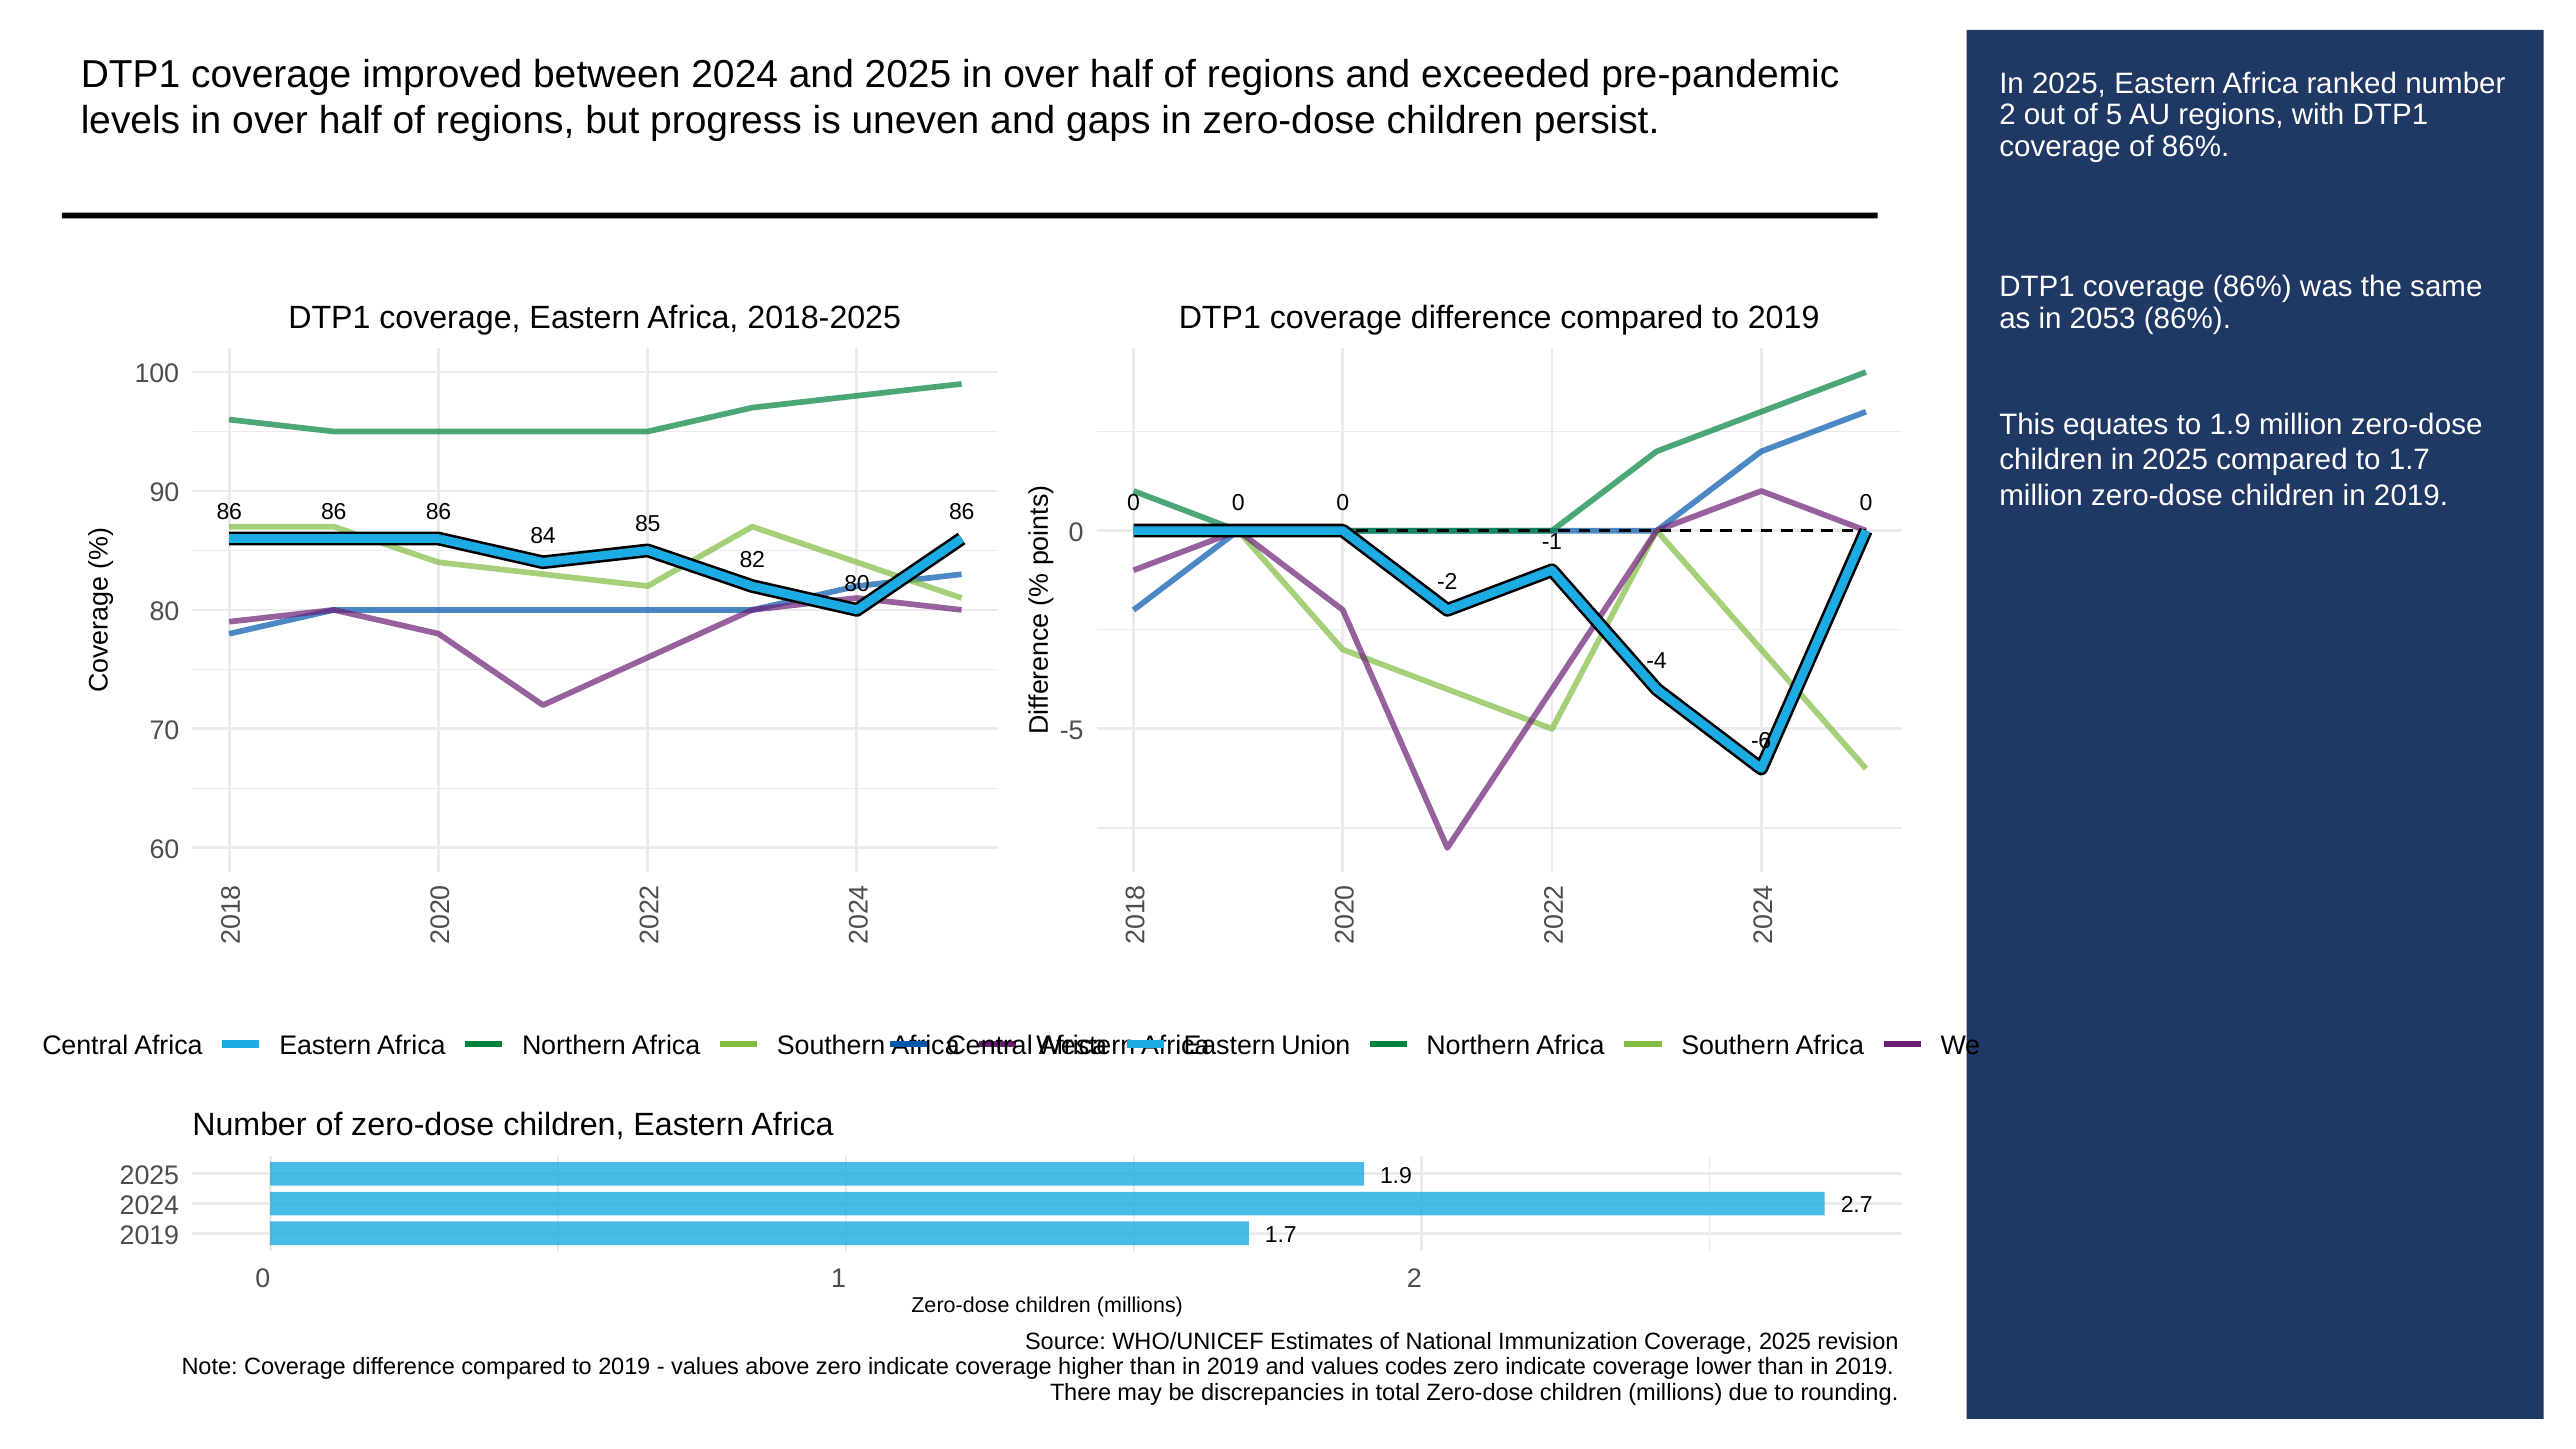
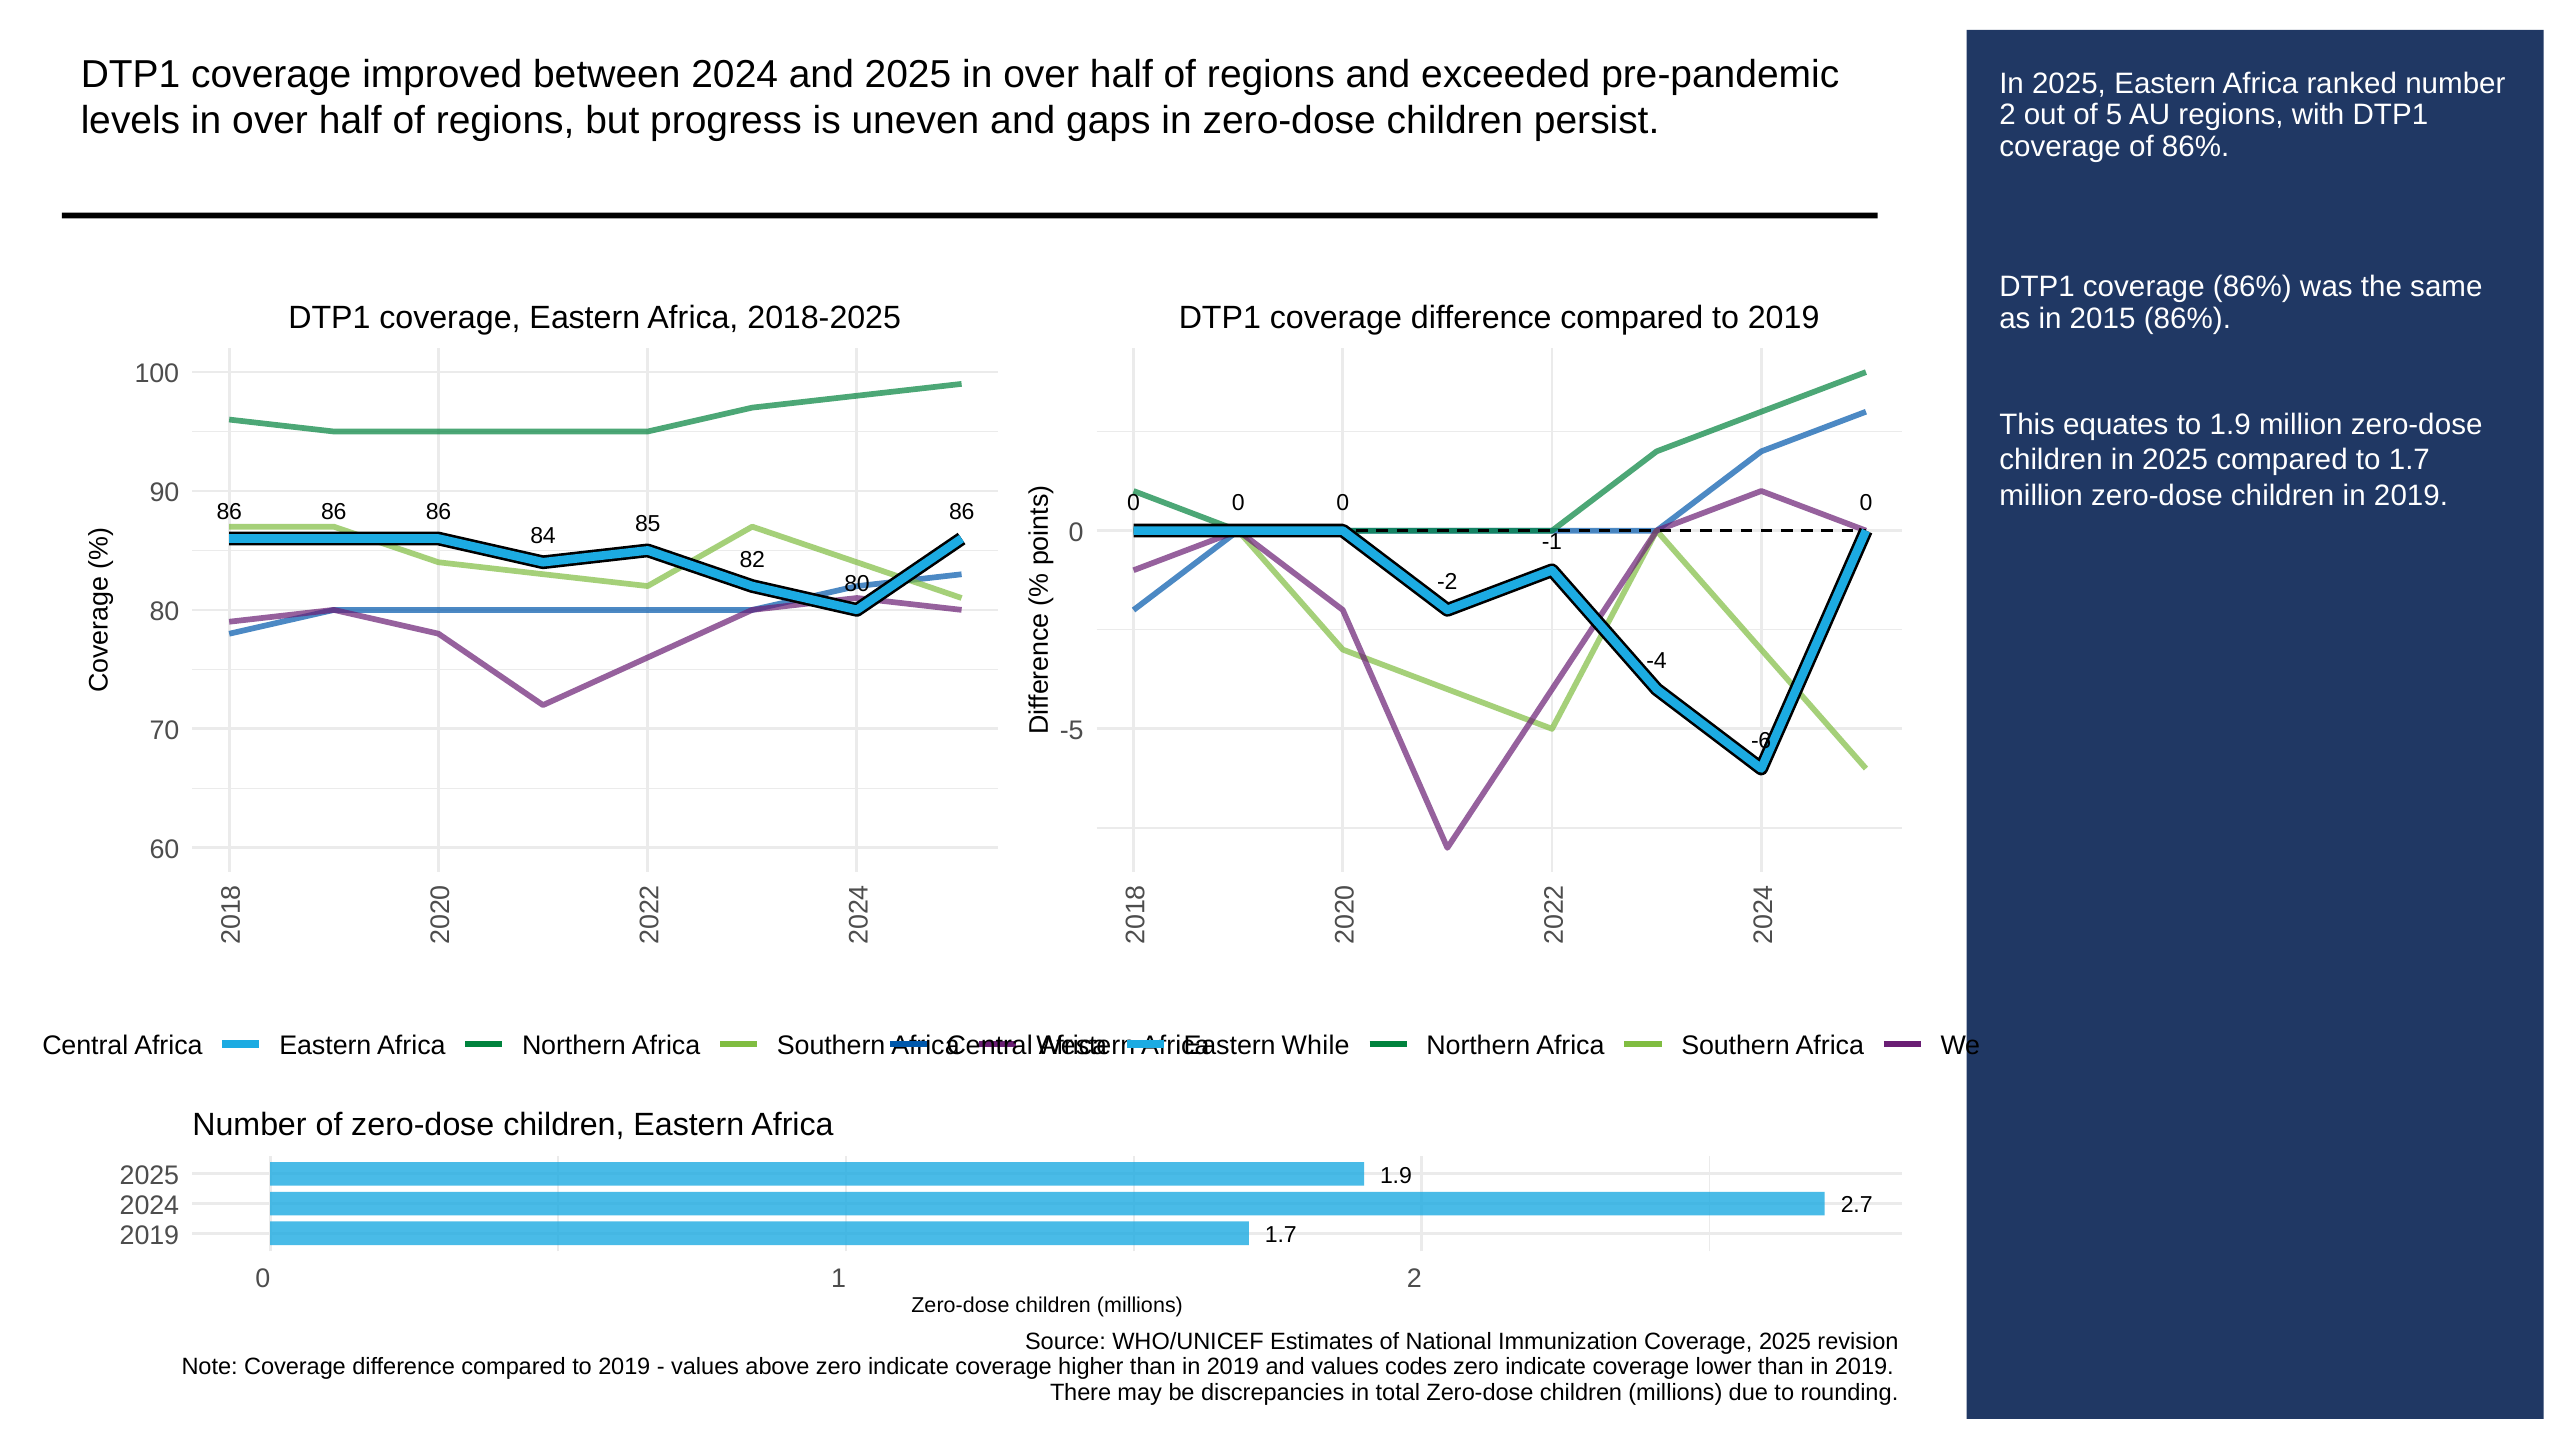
2053: 2053 -> 2015 (2103, 319)
Union: Union -> While (1316, 1046)
